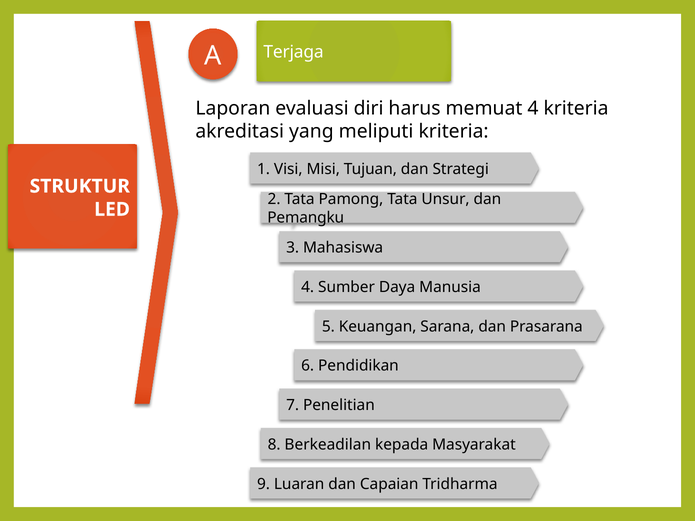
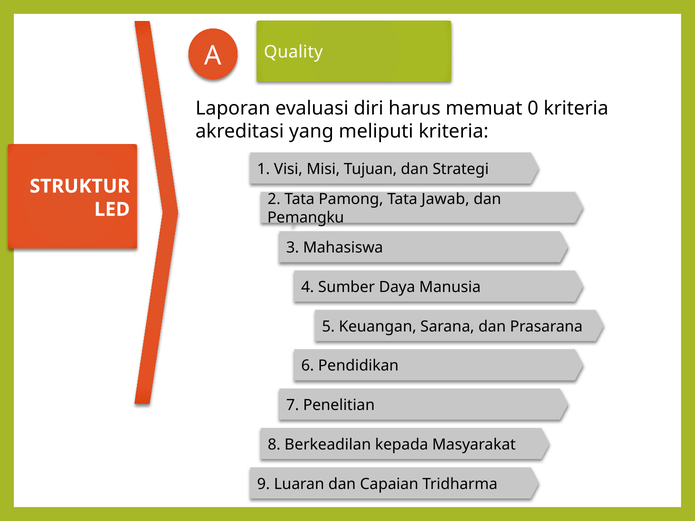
Terjaga: Terjaga -> Quality (293, 52)
memuat 4: 4 -> 0 (533, 108)
Unsur: Unsur -> Jawab (445, 199)
